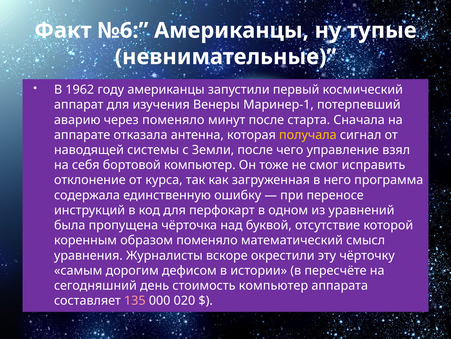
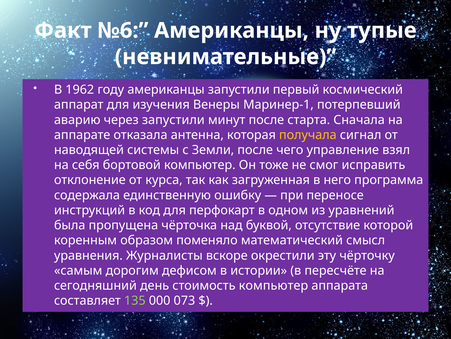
через поменяло: поменяло -> запустили (173, 120)
135 colour: pink -> light green (135, 300)
020: 020 -> 073 (184, 300)
